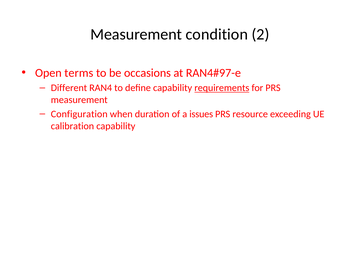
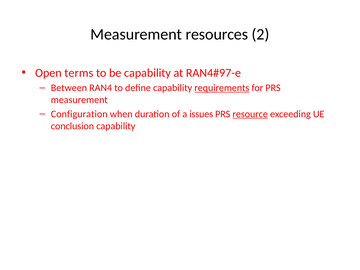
condition: condition -> resources (217, 34)
be occasions: occasions -> capability (147, 73)
Different: Different -> Between (69, 88)
resource underline: none -> present (250, 114)
calibration: calibration -> conclusion (72, 126)
